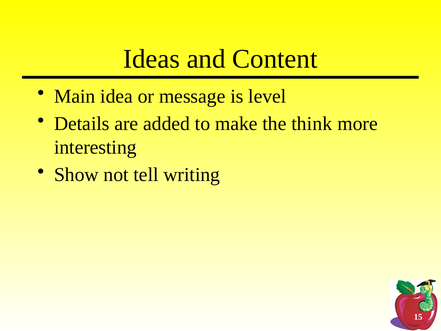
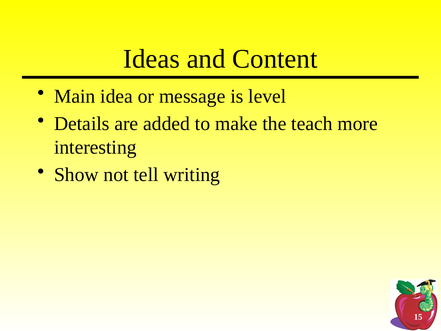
think: think -> teach (312, 124)
